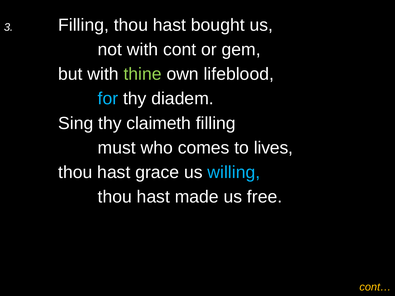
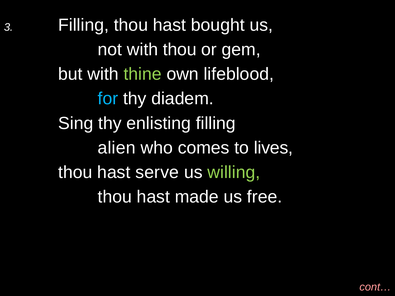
with cont: cont -> thou (180, 50)
claimeth: claimeth -> enlisting (159, 123)
must: must -> alien (117, 148)
grace: grace -> serve (157, 173)
willing colour: light blue -> light green (234, 173)
cont… colour: yellow -> pink (375, 287)
